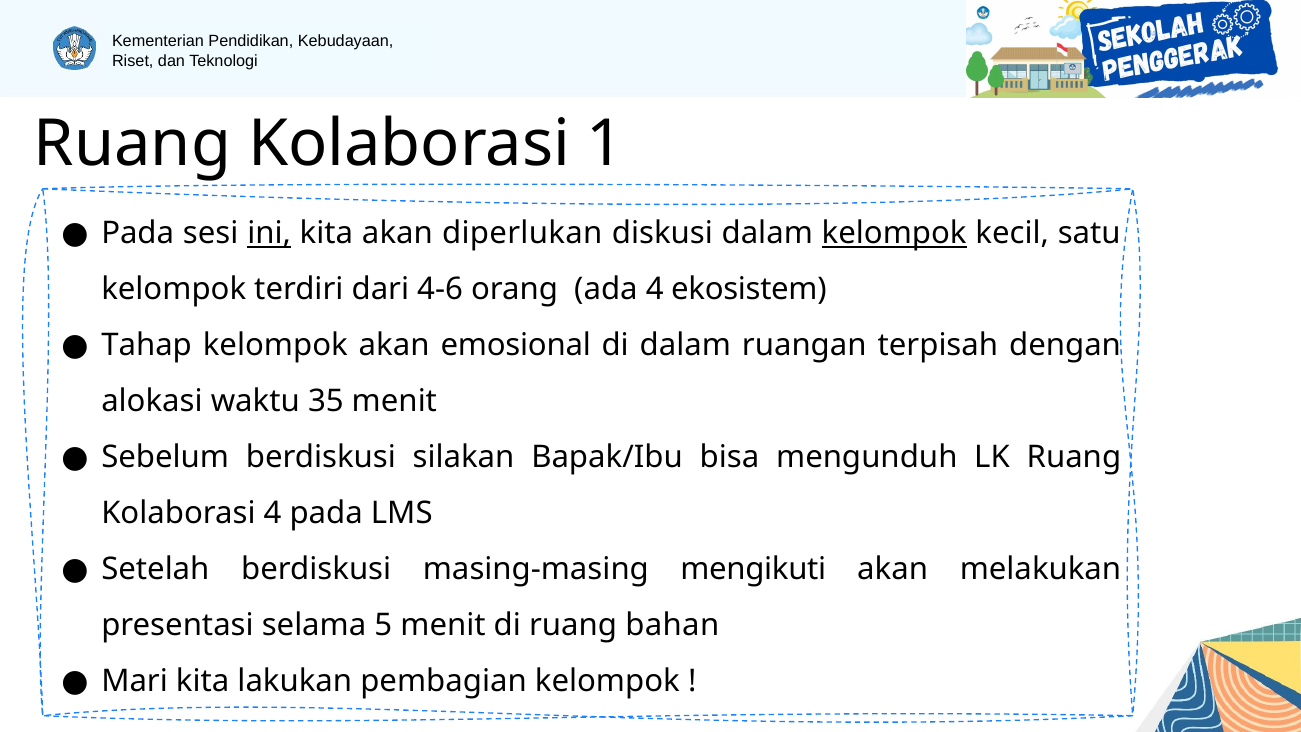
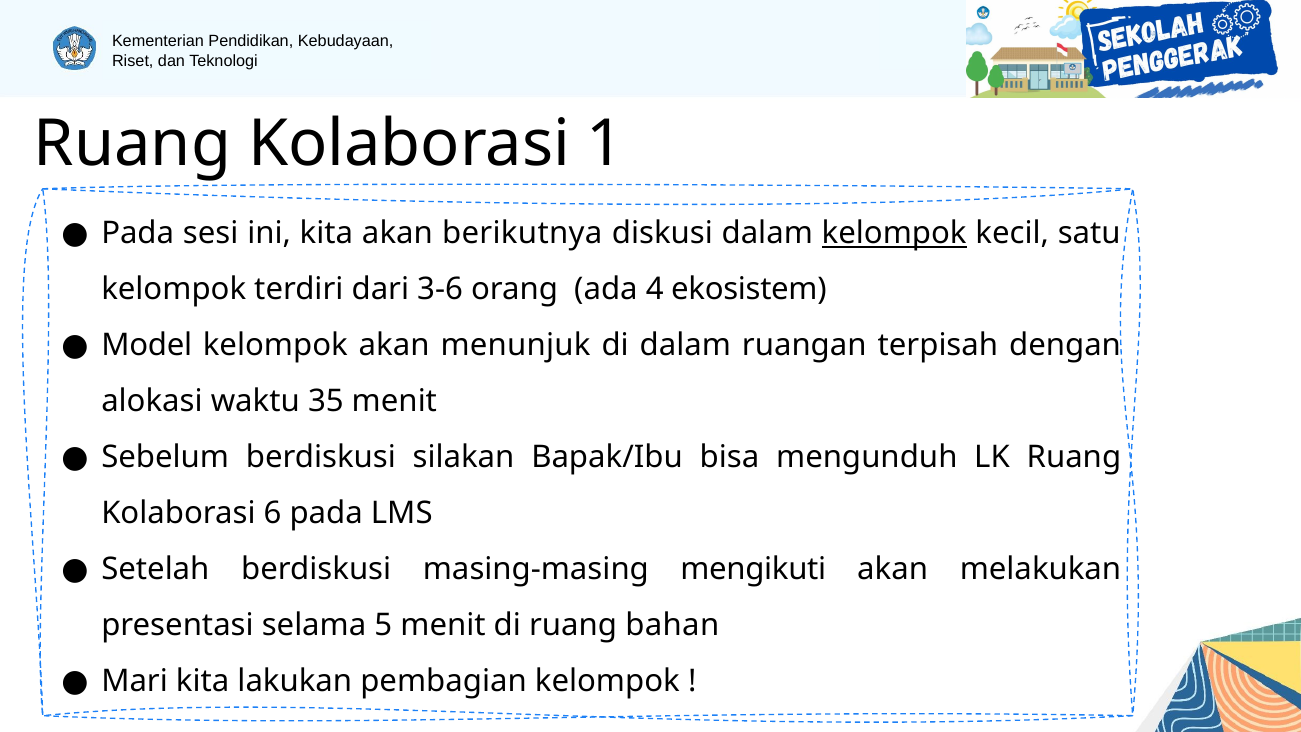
ini underline: present -> none (269, 233)
diperlukan: diperlukan -> berikutnya (522, 233)
4-6: 4-6 -> 3-6 (440, 289)
Tahap: Tahap -> Model (147, 345)
emosional: emosional -> menunjuk (515, 345)
Kolaborasi 4: 4 -> 6 (273, 513)
